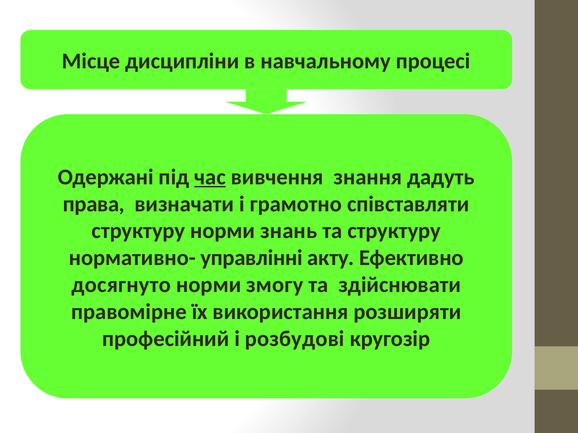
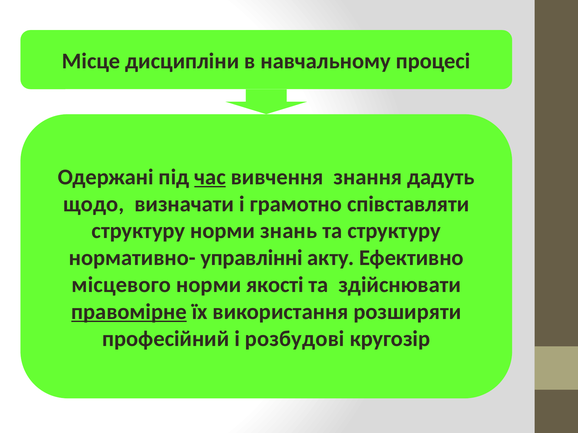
права: права -> щодо (94, 204)
досягнуто: досягнуто -> місцевого (121, 285)
змогу: змогу -> якості (275, 285)
правомірне underline: none -> present (129, 312)
